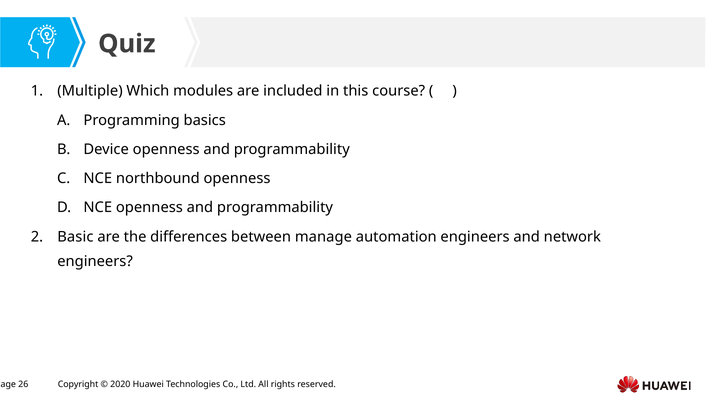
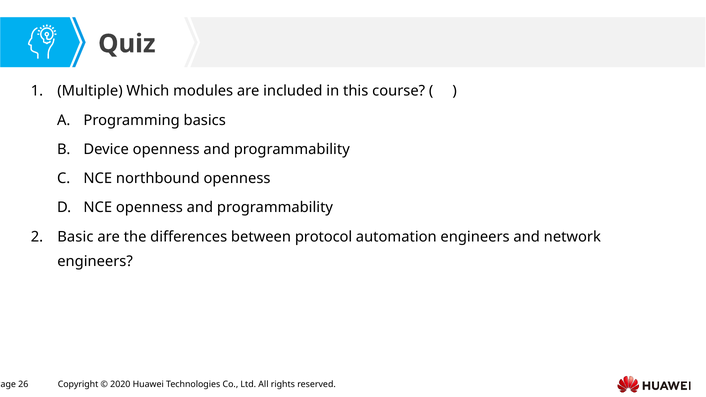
manage: manage -> protocol (324, 237)
